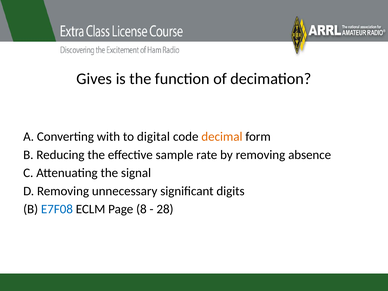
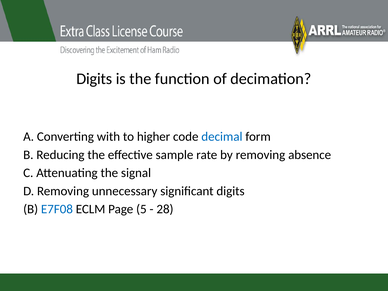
Gives: Gives -> Digits (94, 79)
digital: digital -> higher (154, 137)
decimal colour: orange -> blue (222, 137)
8: 8 -> 5 (141, 209)
